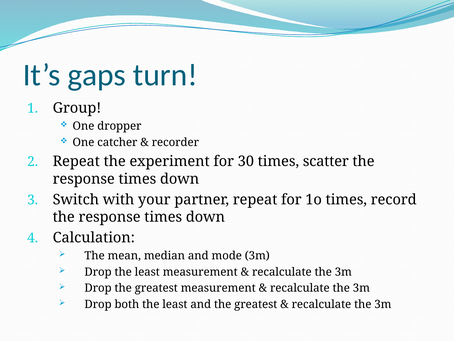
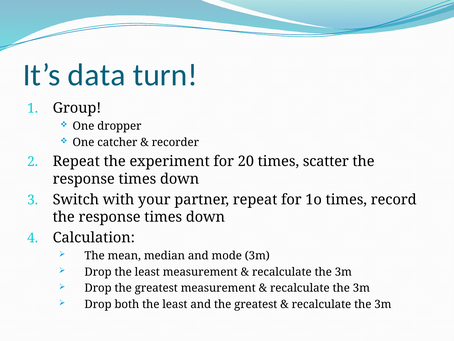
gaps: gaps -> data (97, 75)
30: 30 -> 20 (246, 161)
